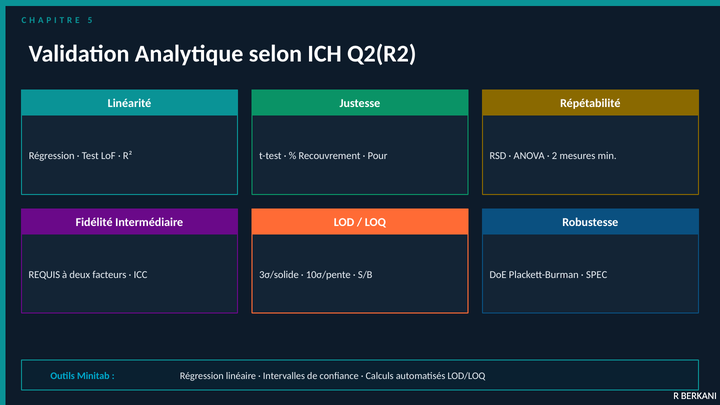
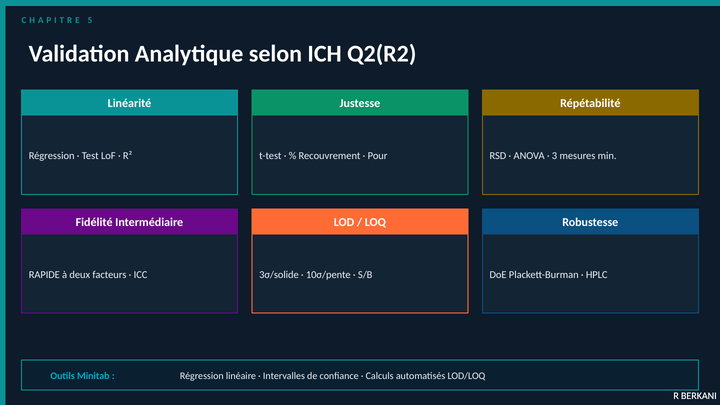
2: 2 -> 3 (555, 156)
REQUIS: REQUIS -> RAPIDE (44, 275)
SPEC: SPEC -> HPLC (597, 275)
